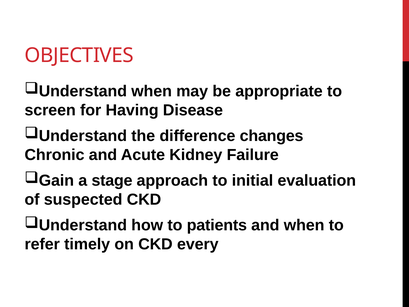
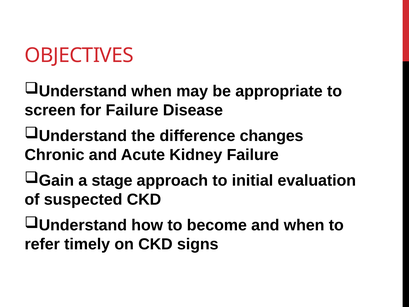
for Having: Having -> Failure (132, 110)
patients: patients -> become (217, 225)
every: every -> signs (198, 244)
